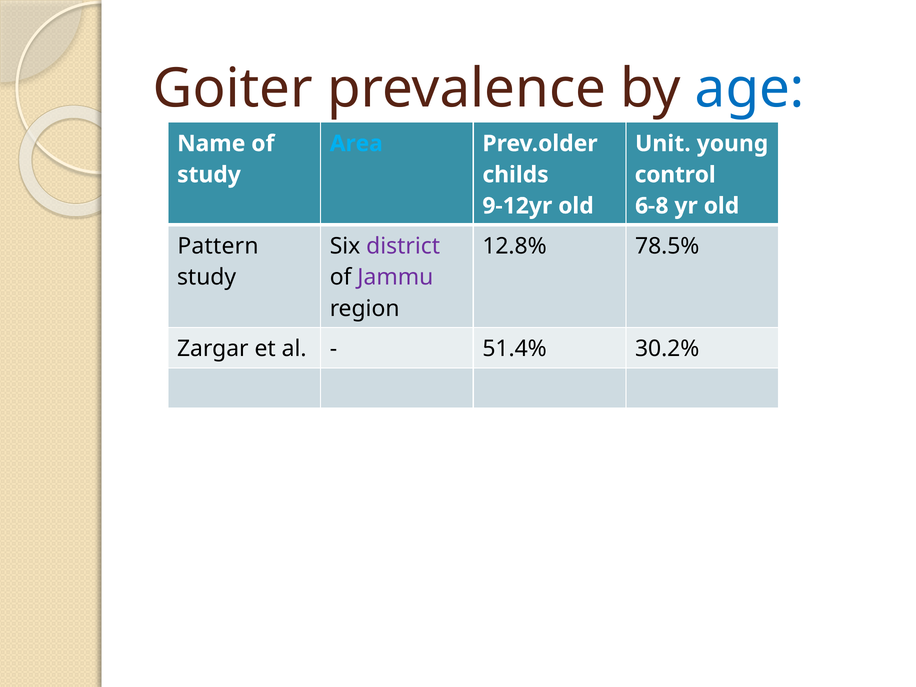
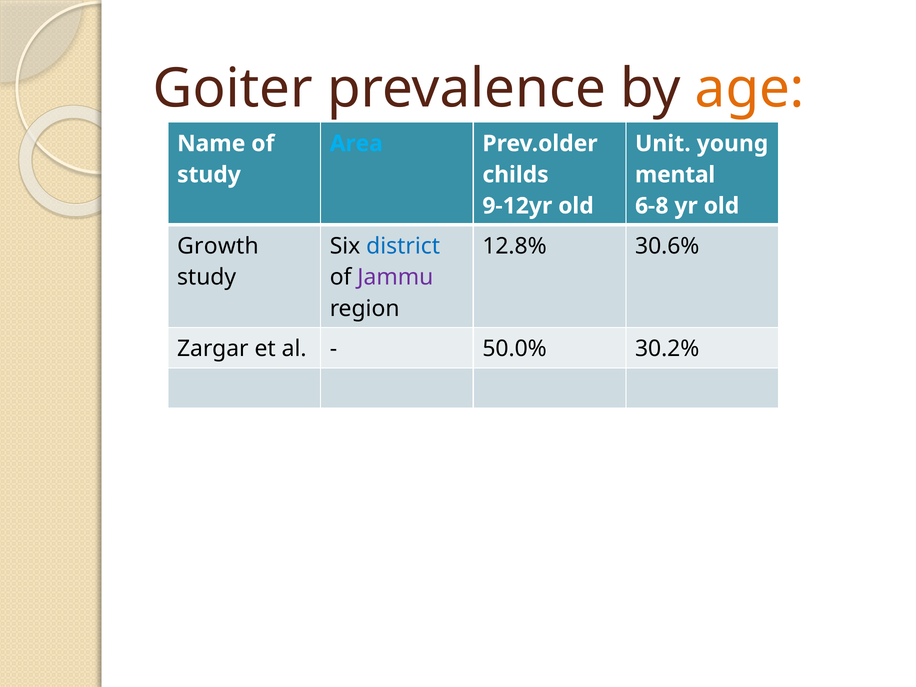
age colour: blue -> orange (750, 89)
control: control -> mental (675, 175)
Pattern: Pattern -> Growth (218, 246)
district colour: purple -> blue (403, 246)
78.5%: 78.5% -> 30.6% (667, 246)
51.4%: 51.4% -> 50.0% (515, 349)
